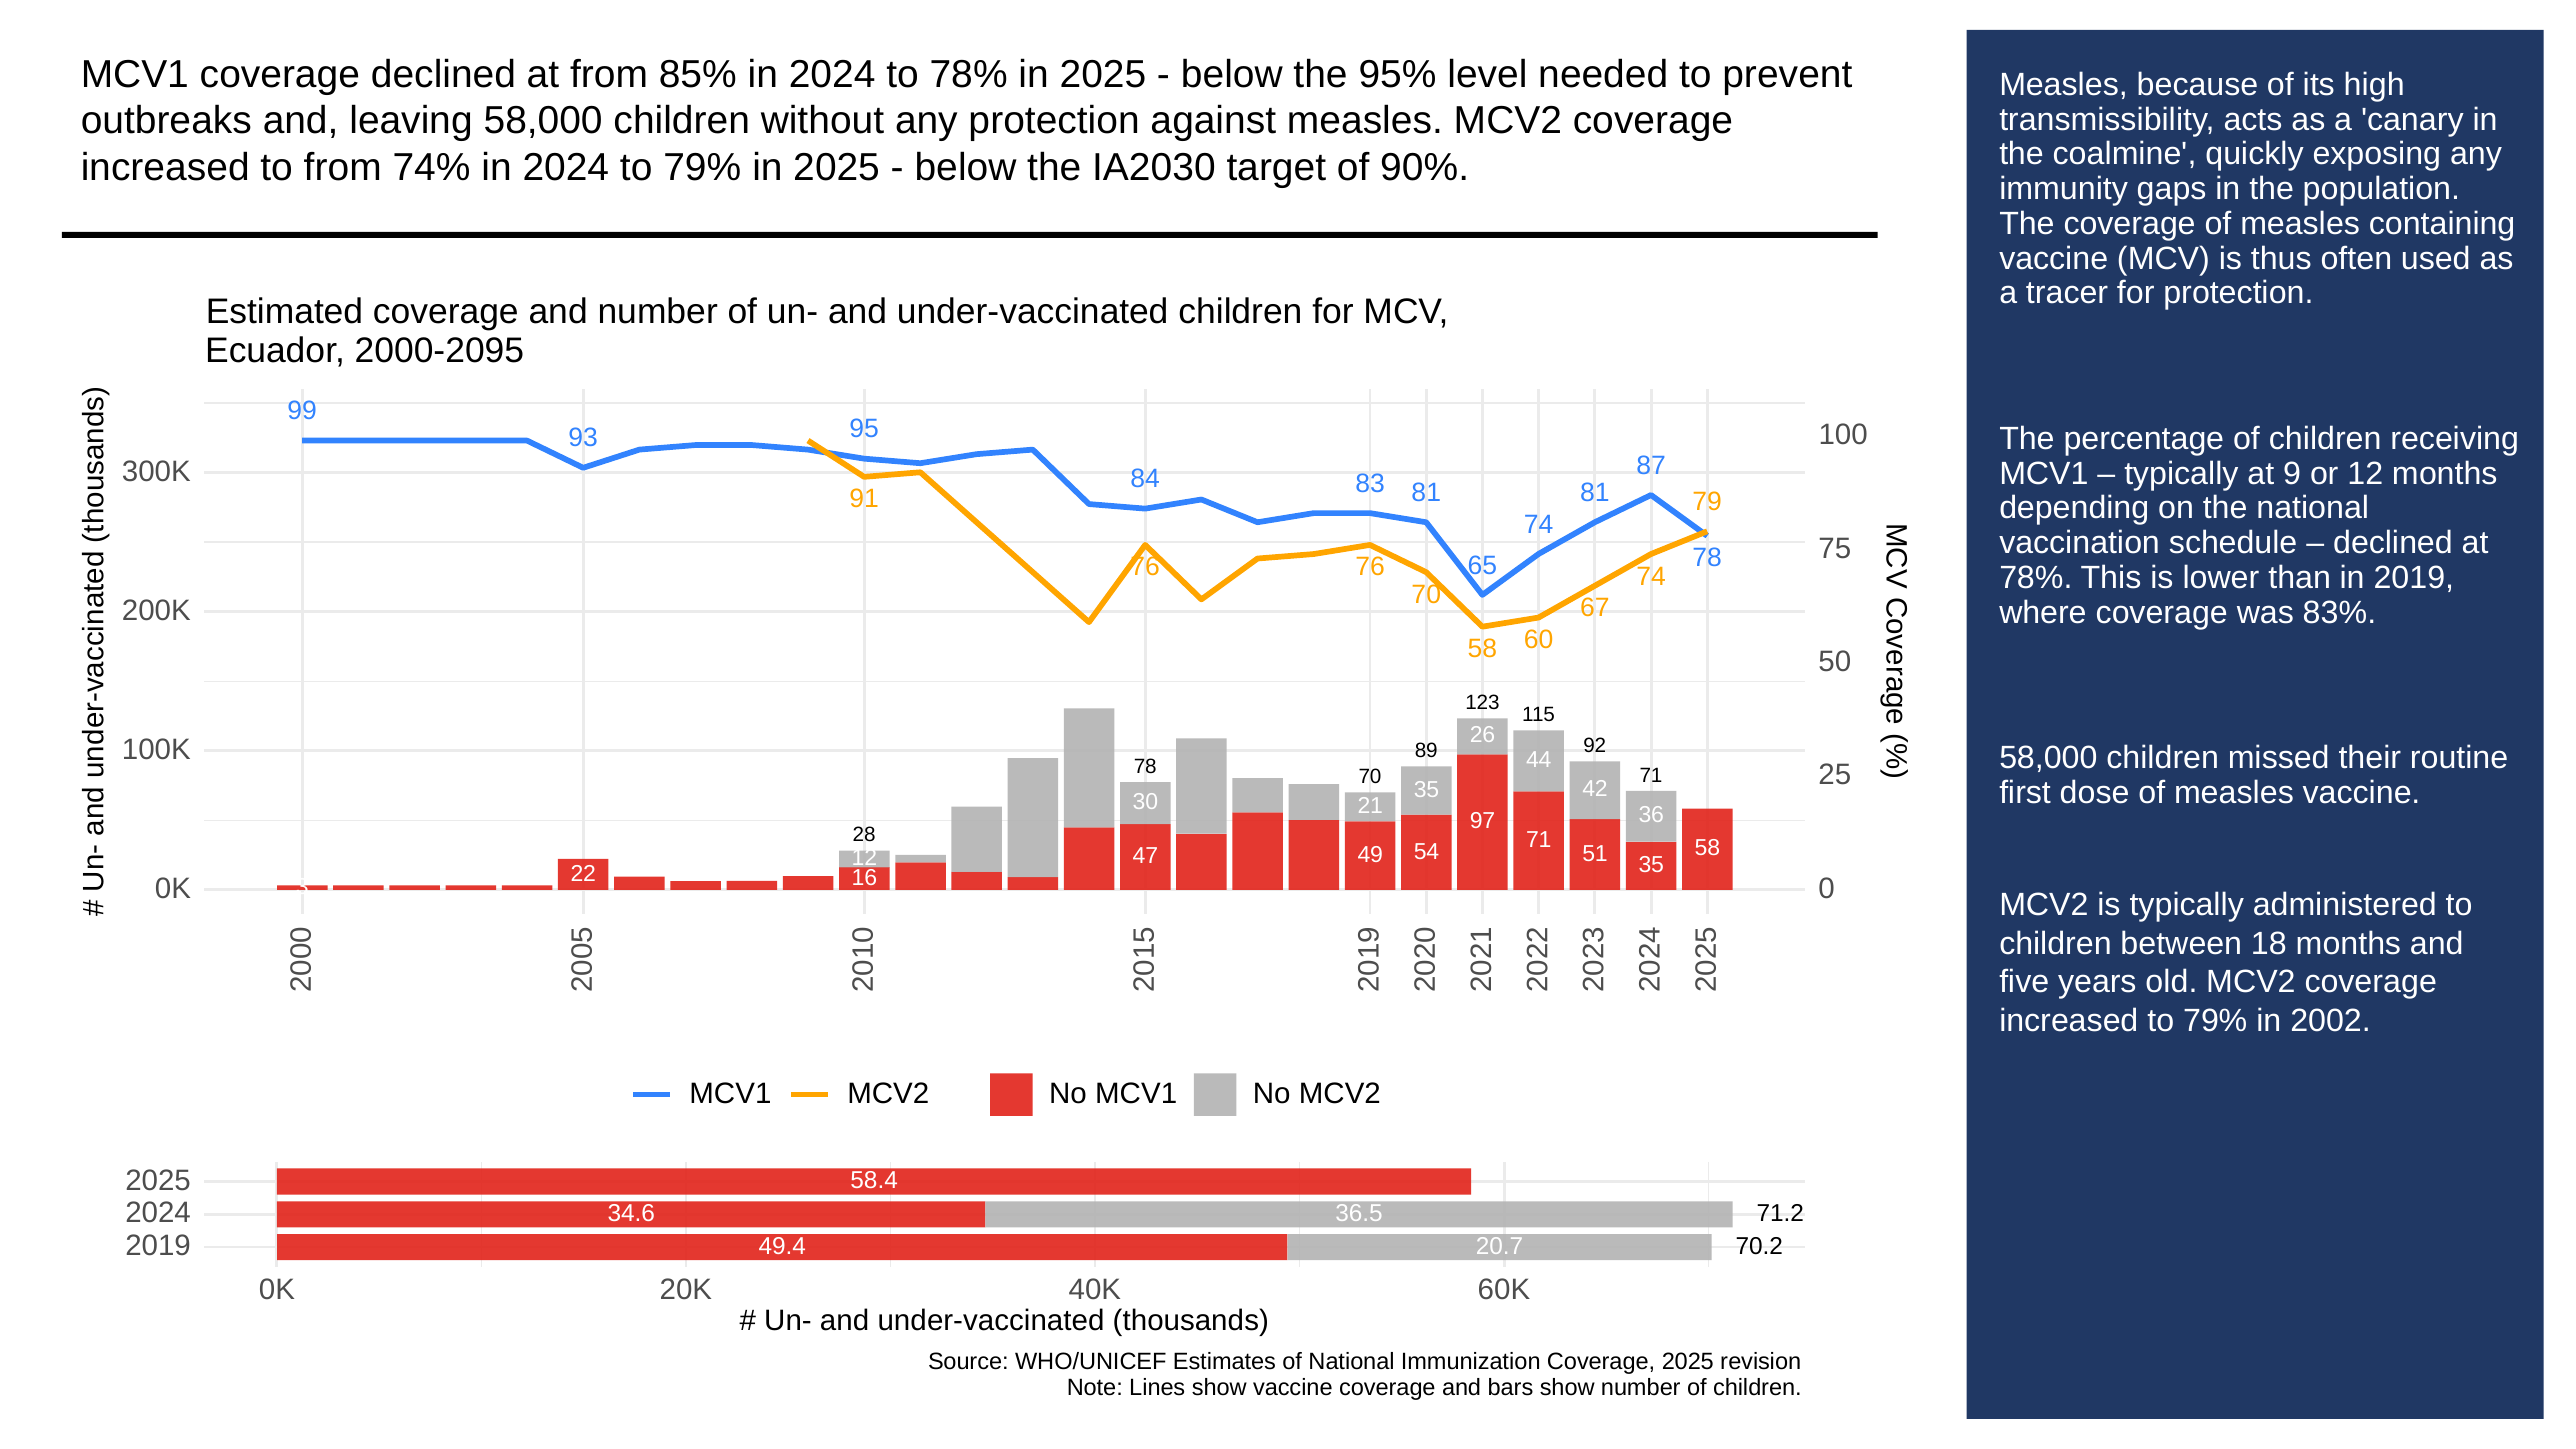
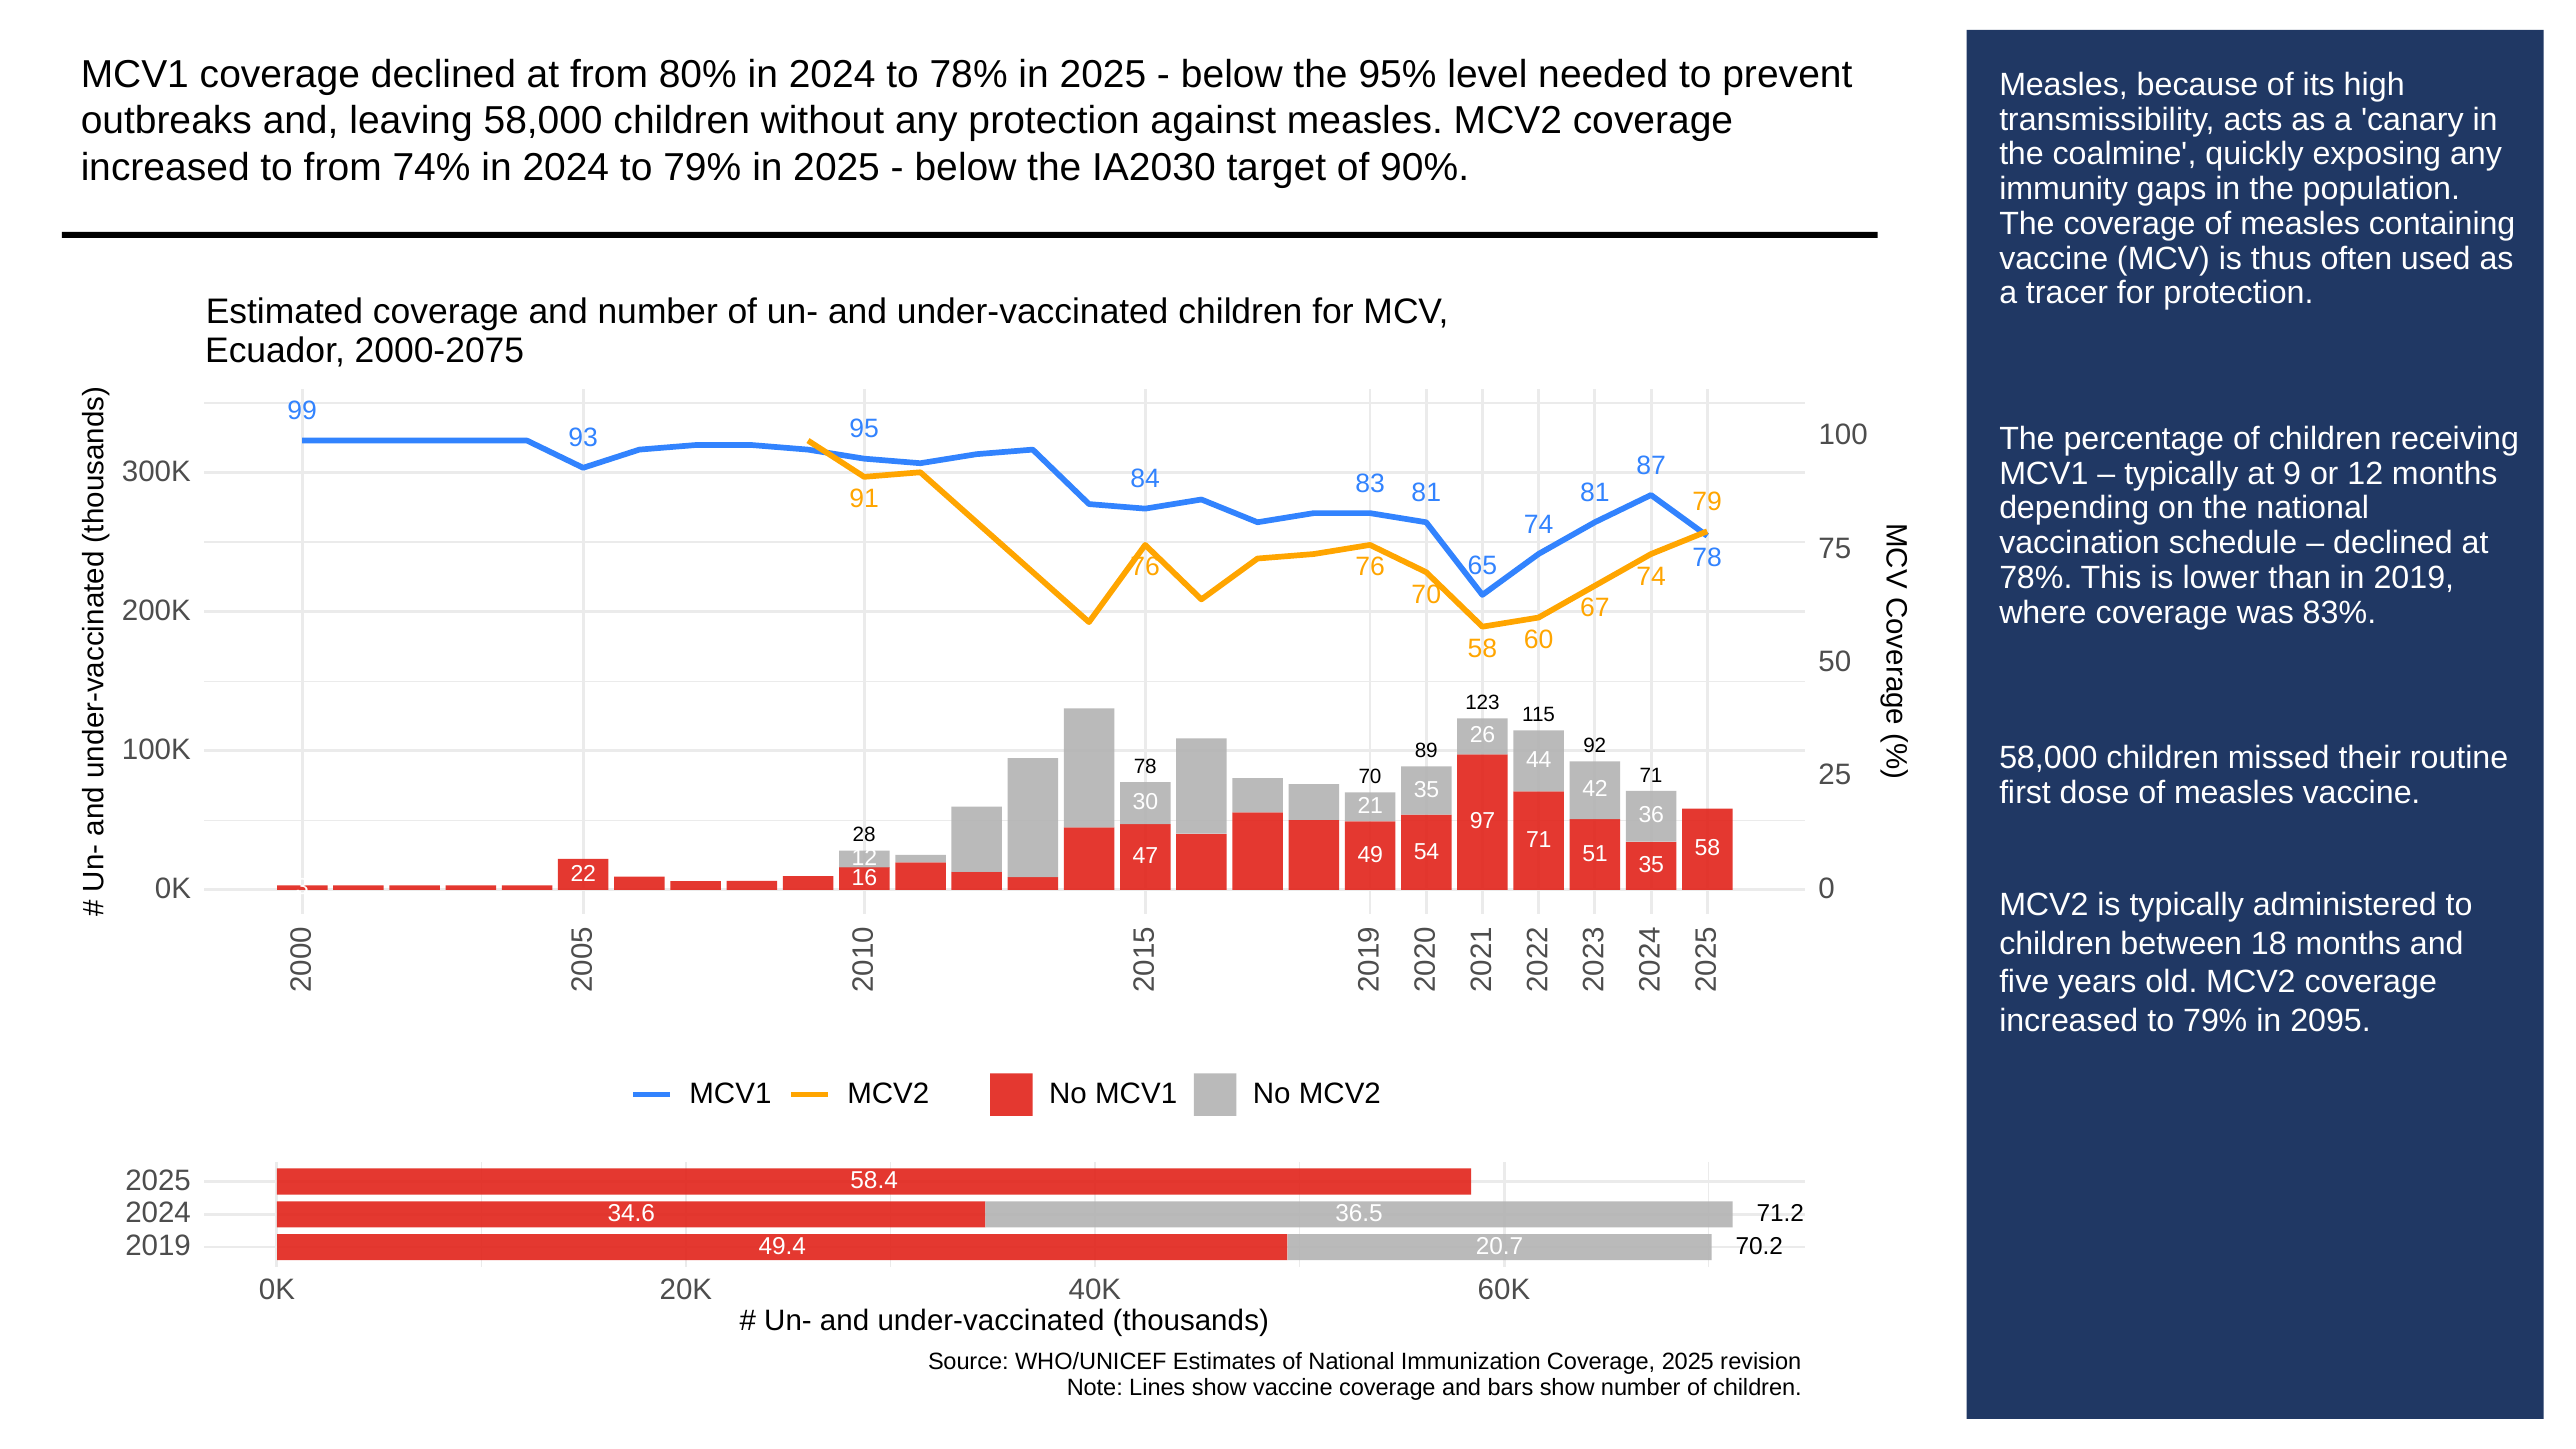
85%: 85% -> 80% (698, 74)
2000-2095: 2000-2095 -> 2000-2075 (439, 351)
2002: 2002 -> 2095 (2331, 1021)
